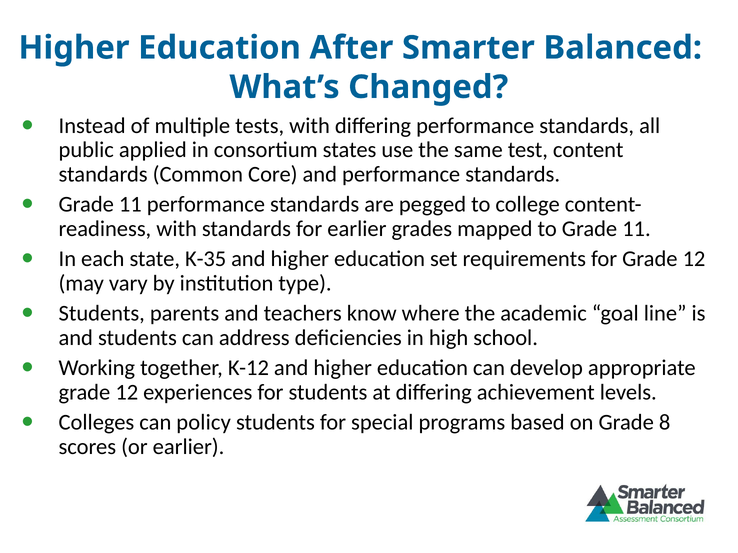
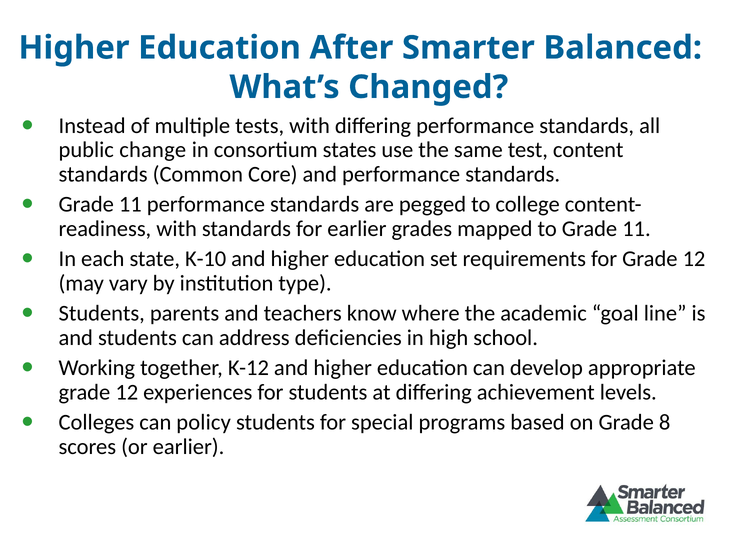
applied: applied -> change (153, 150)
K-35: K-35 -> K-10 (206, 259)
